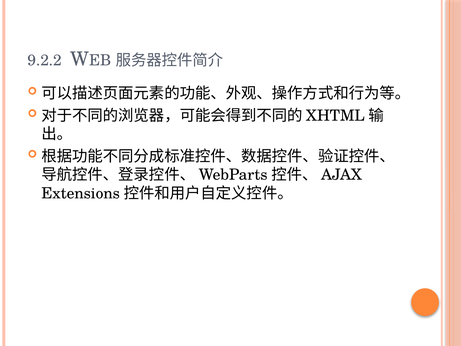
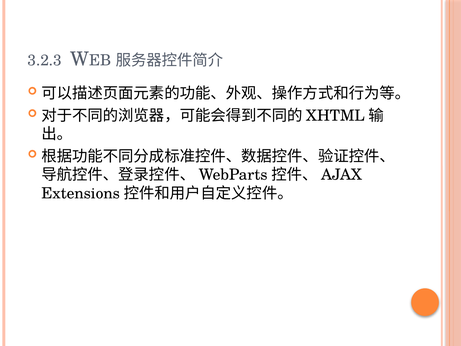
9.2.2: 9.2.2 -> 3.2.3 (45, 60)
